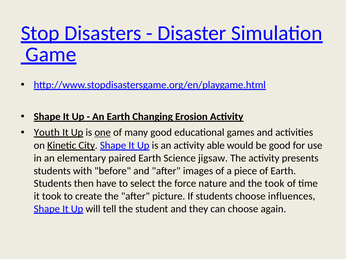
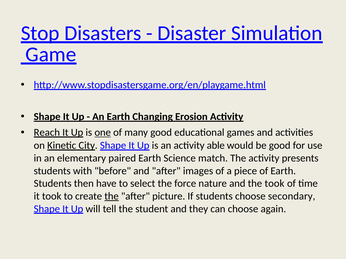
Youth: Youth -> Reach (47, 133)
jigsaw: jigsaw -> match (213, 158)
the underline: none -> present (112, 197)
influences: influences -> secondary (292, 197)
